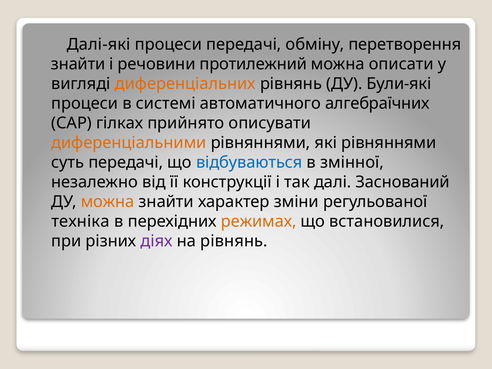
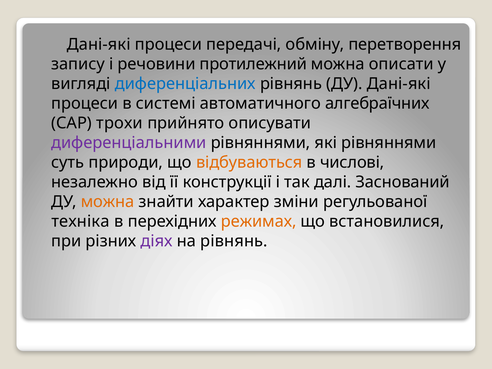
Далі-які: Далі-які -> Дані-які (99, 44)
знайти: знайти -> запису (78, 64)
диференціальних colour: orange -> blue (185, 84)
ДУ Були-які: Були-які -> Дані-які (399, 84)
гілках: гілках -> трохи (120, 123)
диференціальними colour: orange -> purple (129, 143)
суть передачі: передачі -> природи (126, 163)
відбуваються colour: blue -> orange (249, 163)
змінної: змінної -> числові (352, 163)
